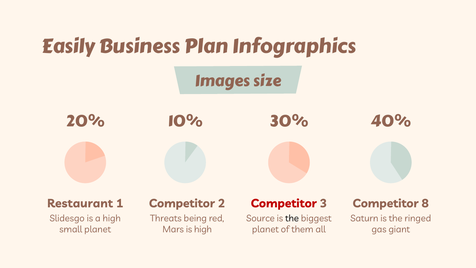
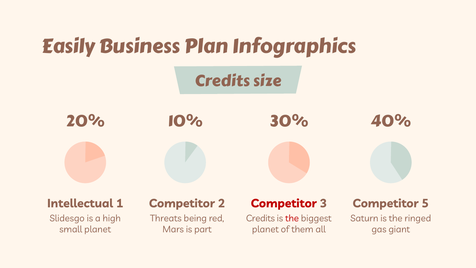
Images: Images -> Credits (222, 81)
Restaurant: Restaurant -> Intellectual (80, 203)
8: 8 -> 5 (425, 203)
Source: Source -> Credits (260, 218)
the colour: black -> red (292, 218)
is high: high -> part (203, 229)
